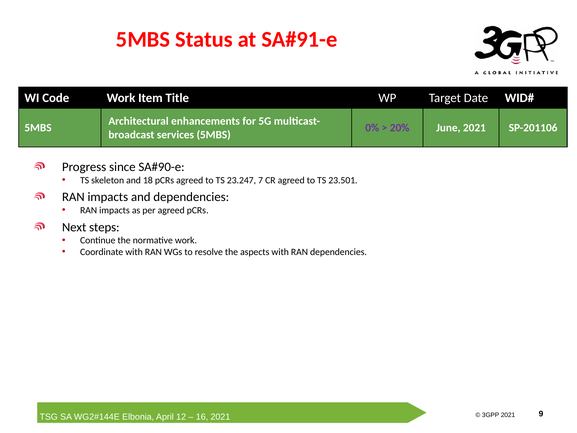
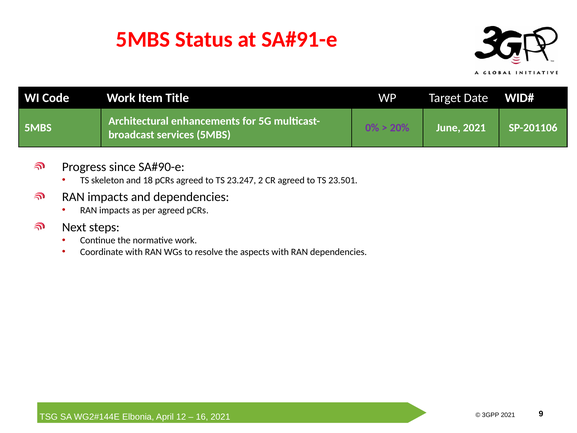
7: 7 -> 2 (261, 180)
